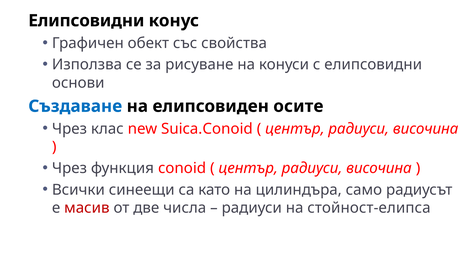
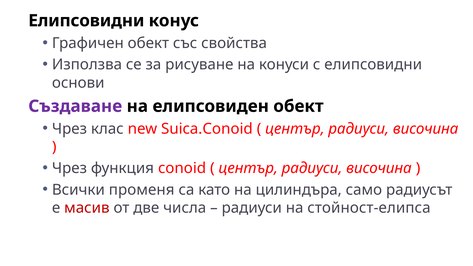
Създаване colour: blue -> purple (75, 106)
елипсовиден осите: осите -> обект (298, 106)
синеещи: синеещи -> променя (142, 190)
